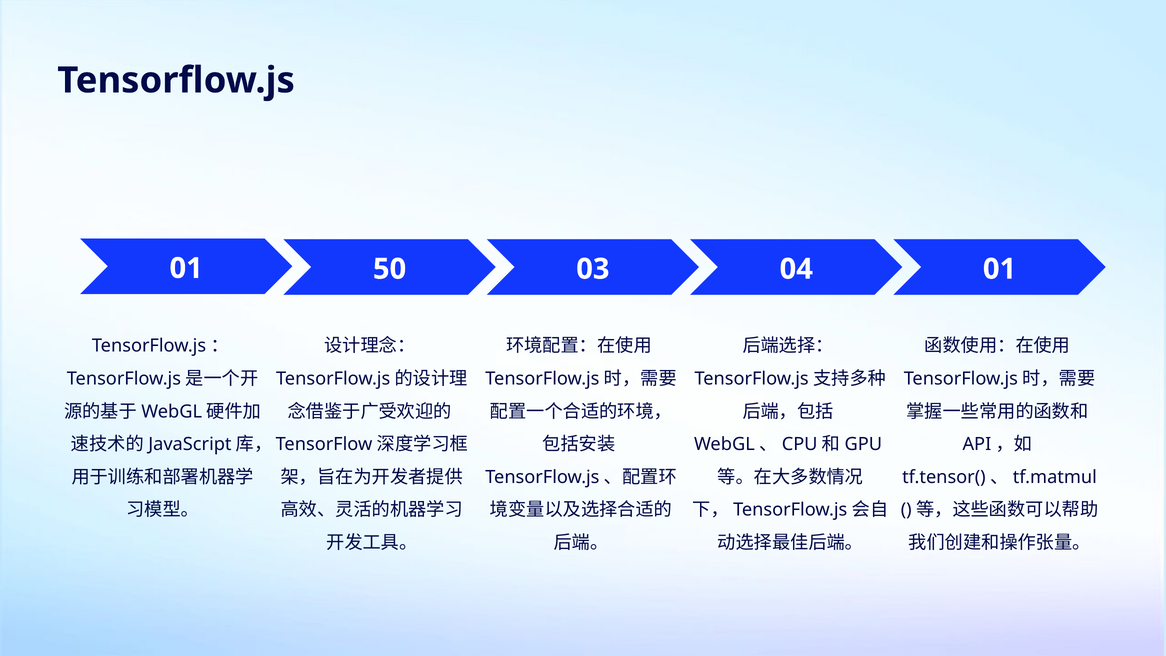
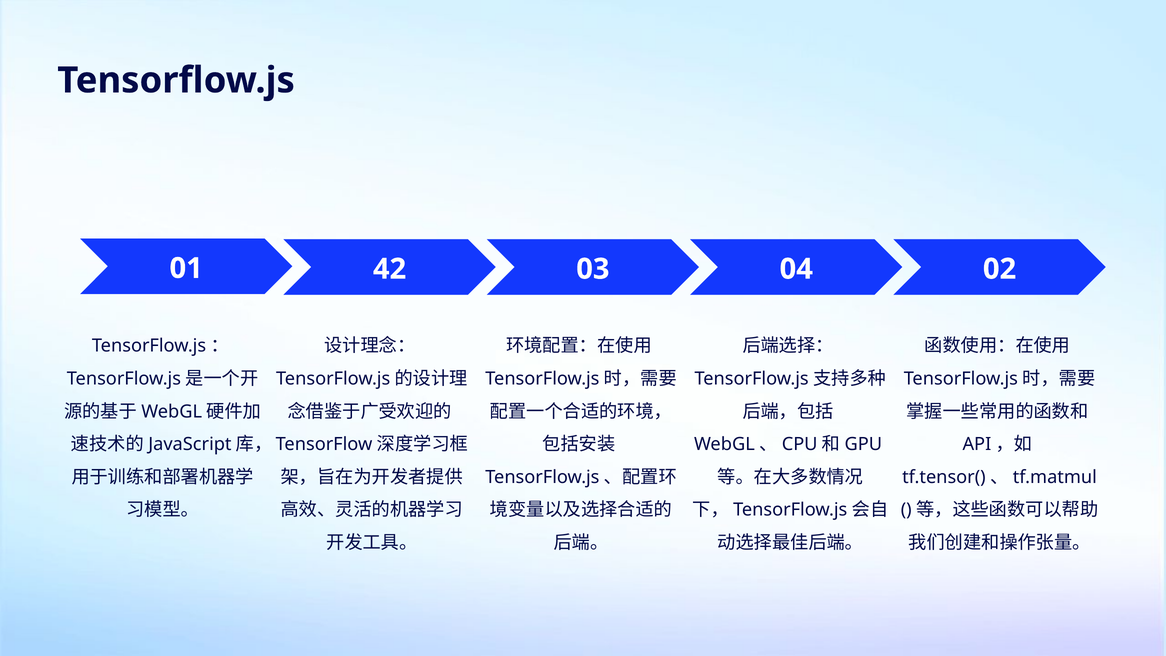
50: 50 -> 42 (390, 269)
04 01: 01 -> 02 (1000, 269)
